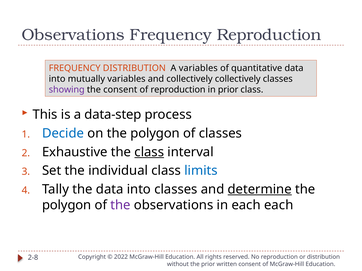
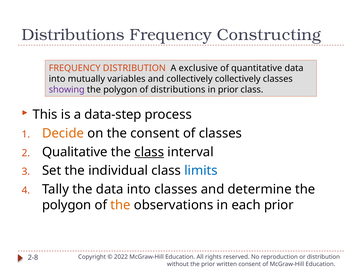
Observations: Observations -> Distributions (73, 35)
Frequency Reproduction: Reproduction -> Constructing (269, 35)
A variables: variables -> exclusive (198, 68)
consent: consent -> polygon (120, 90)
of reproduction: reproduction -> distributions (178, 90)
Decide colour: blue -> orange (63, 134)
on the polygon: polygon -> consent (155, 134)
Exhaustive: Exhaustive -> Qualitative (75, 152)
determine underline: present -> none (260, 190)
the colour: purple -> orange (120, 205)
each each: each -> prior (279, 205)
